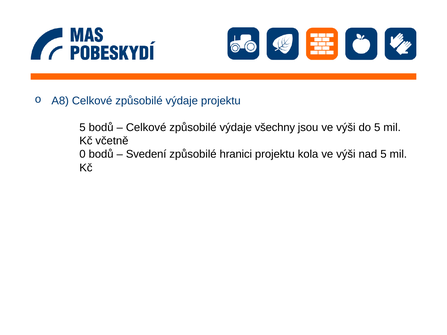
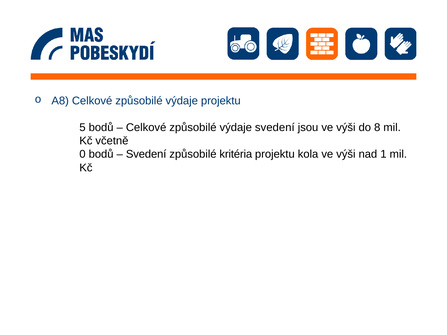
výdaje všechny: všechny -> svedení (275, 128)
do 5: 5 -> 8 (377, 128)
hranici: hranici -> kritéria (236, 154)
nad 5: 5 -> 1 (383, 154)
